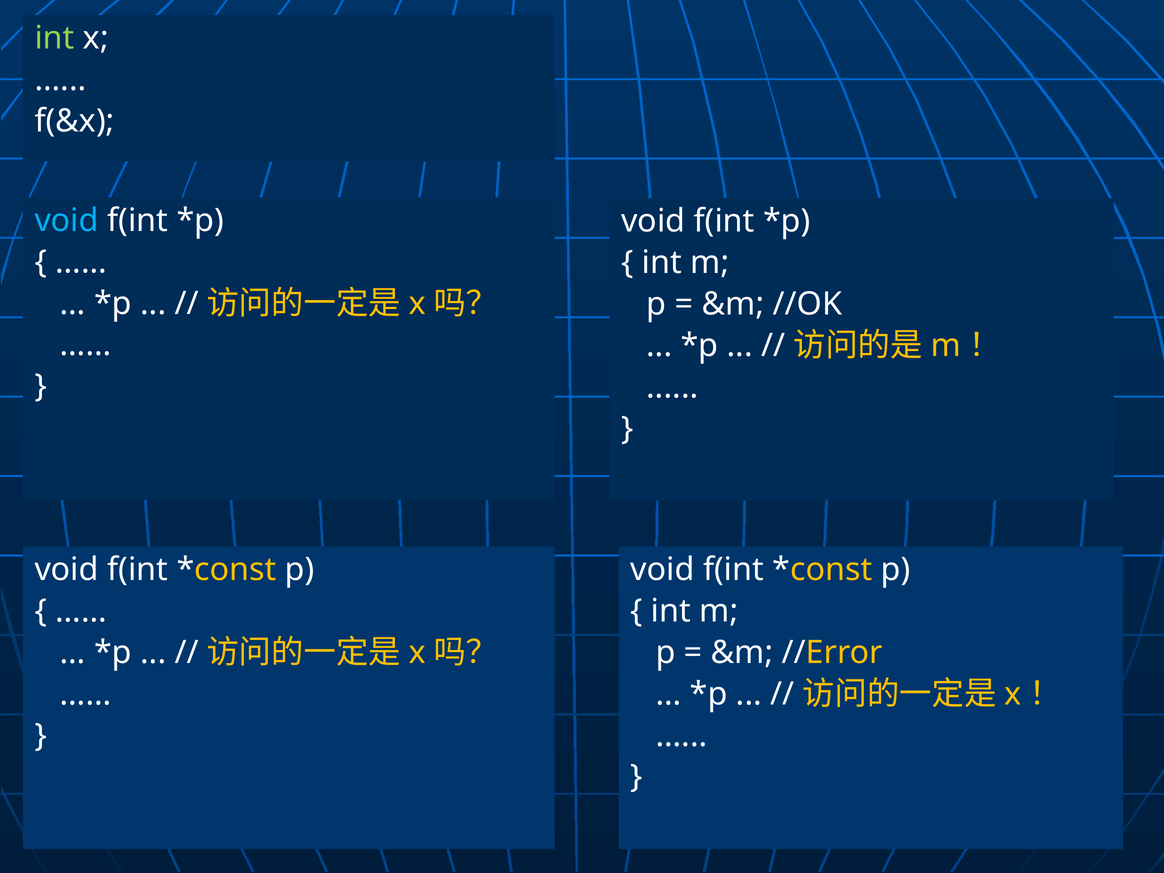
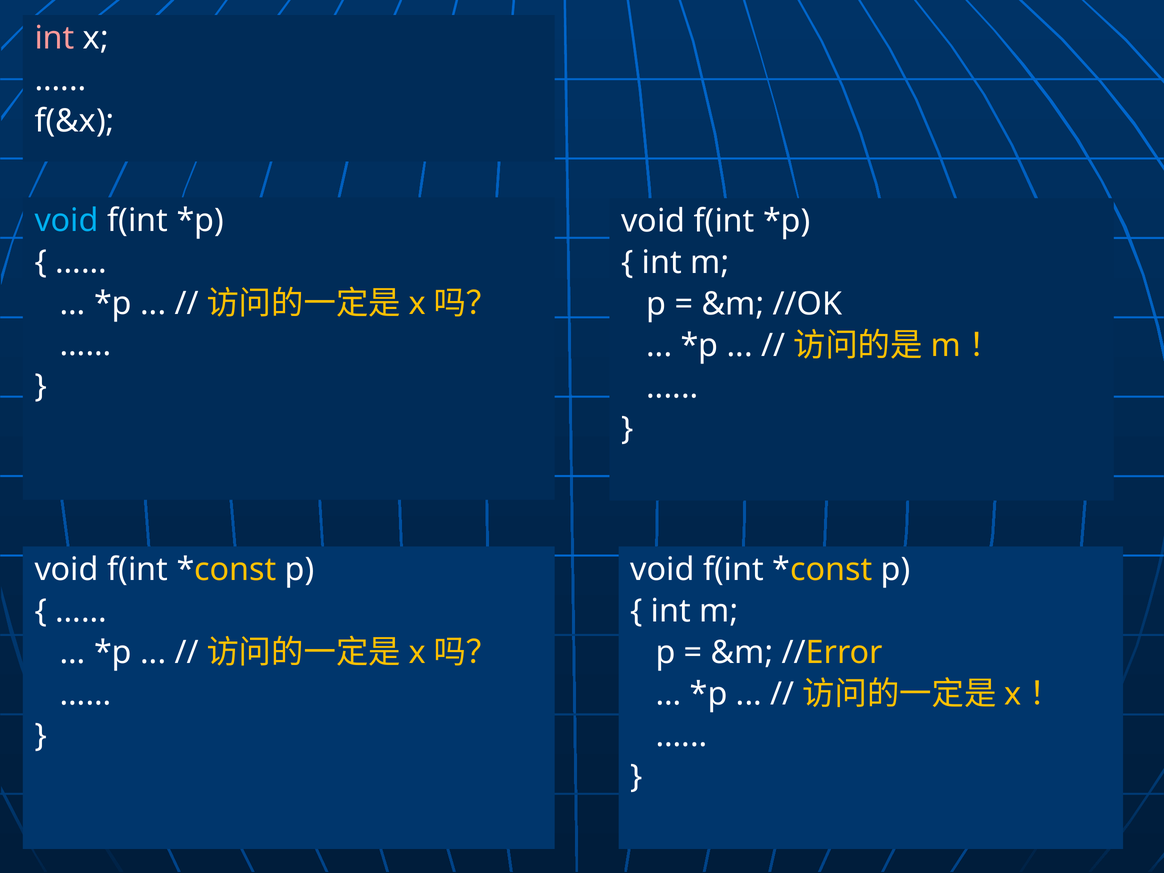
int colour: light green -> pink (55, 38)
